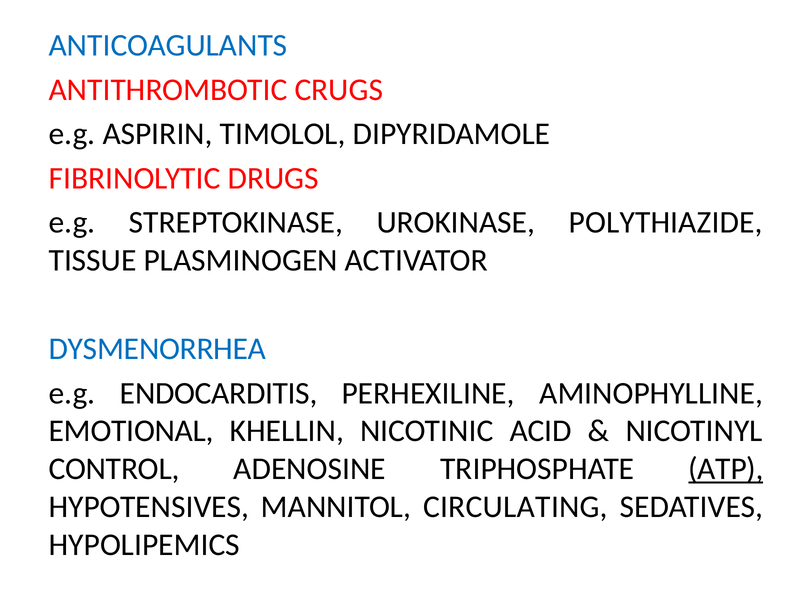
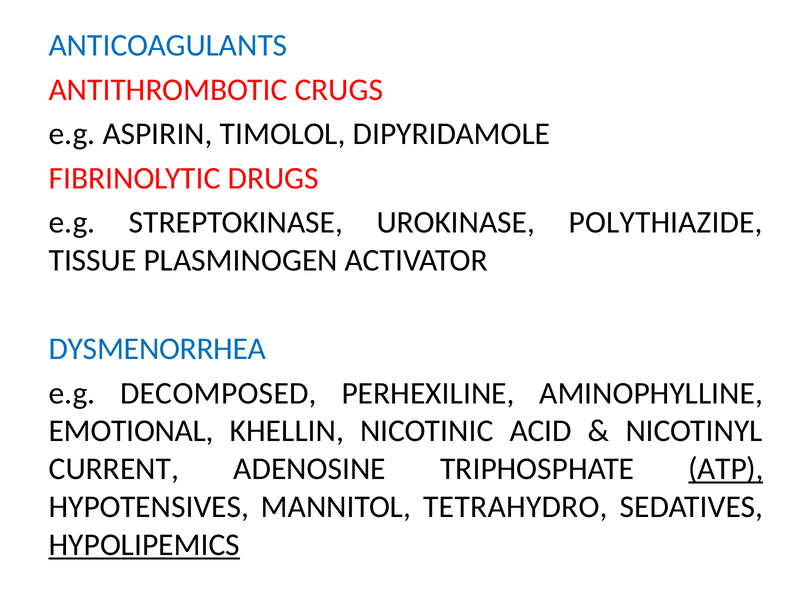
ENDOCARDITIS: ENDOCARDITIS -> DECOMPOSED (218, 393)
CONTROL: CONTROL -> CURRENT (114, 469)
CIRCULATING: CIRCULATING -> TETRAHYDRO (516, 507)
HYPOLIPEMICS underline: none -> present (144, 545)
